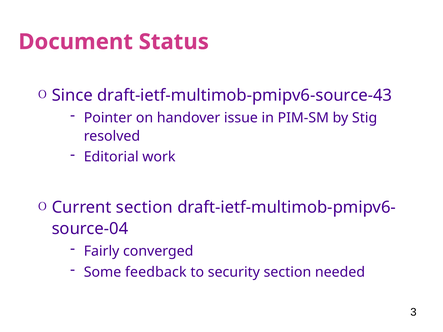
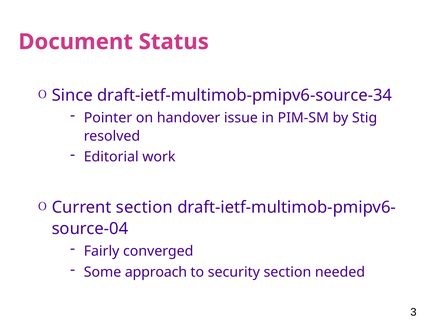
draft-ietf-multimob-pmipv6-source-43: draft-ietf-multimob-pmipv6-source-43 -> draft-ietf-multimob-pmipv6-source-34 (245, 96)
feedback: feedback -> approach (156, 272)
